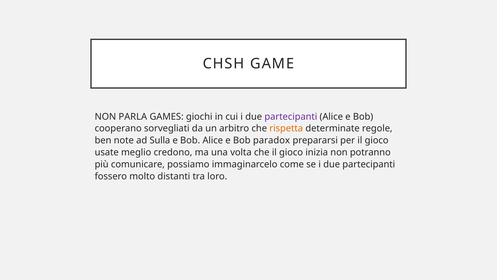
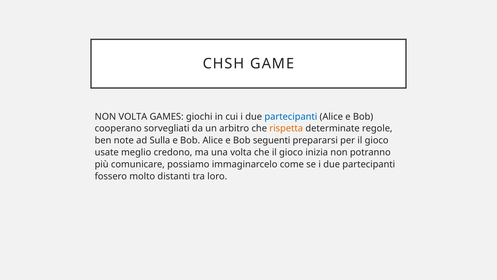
NON PARLA: PARLA -> VOLTA (133, 116)
partecipanti colour: purple -> blue (291, 116)
paradox: paradox -> seguenti (272, 140)
